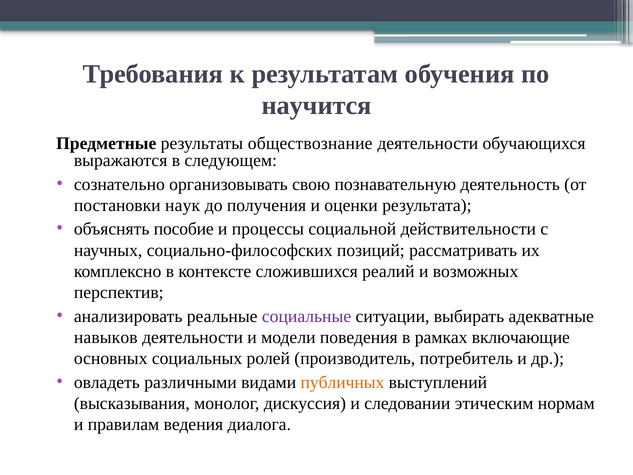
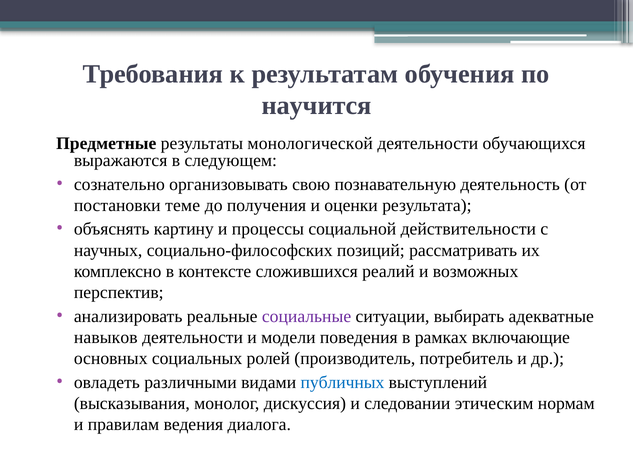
обществознание: обществознание -> монологической (310, 144)
наук: наук -> теме (183, 205)
пособие: пособие -> картину (184, 229)
публичных colour: orange -> blue (342, 382)
